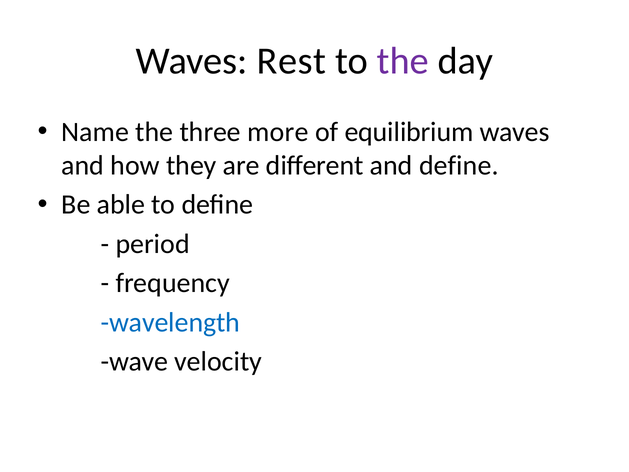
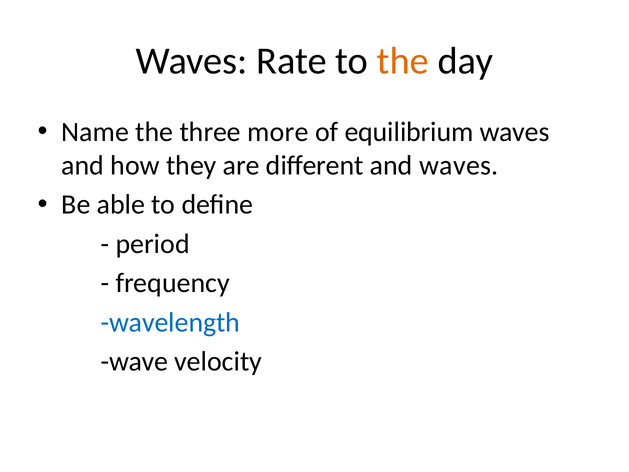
Rest: Rest -> Rate (292, 61)
the colour: purple -> orange (403, 61)
and define: define -> waves (459, 166)
